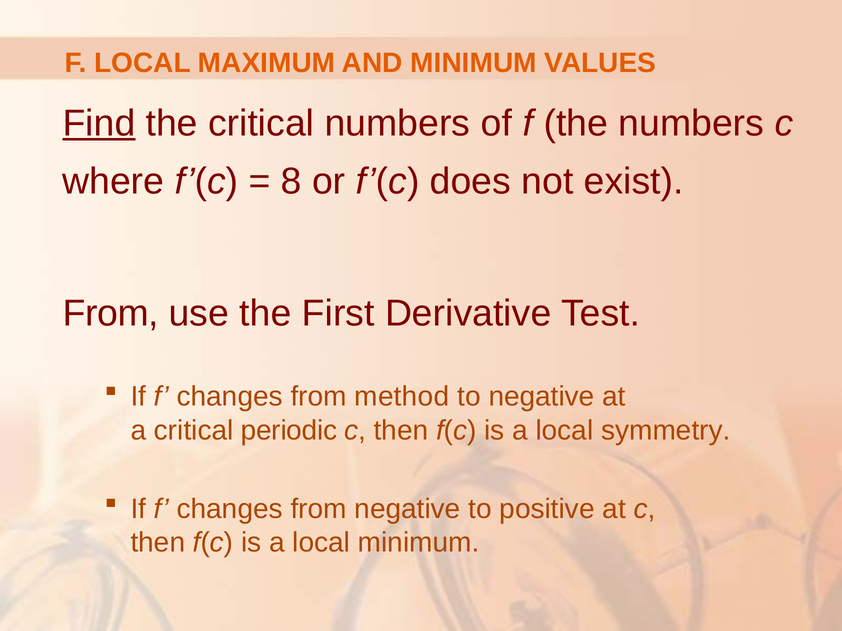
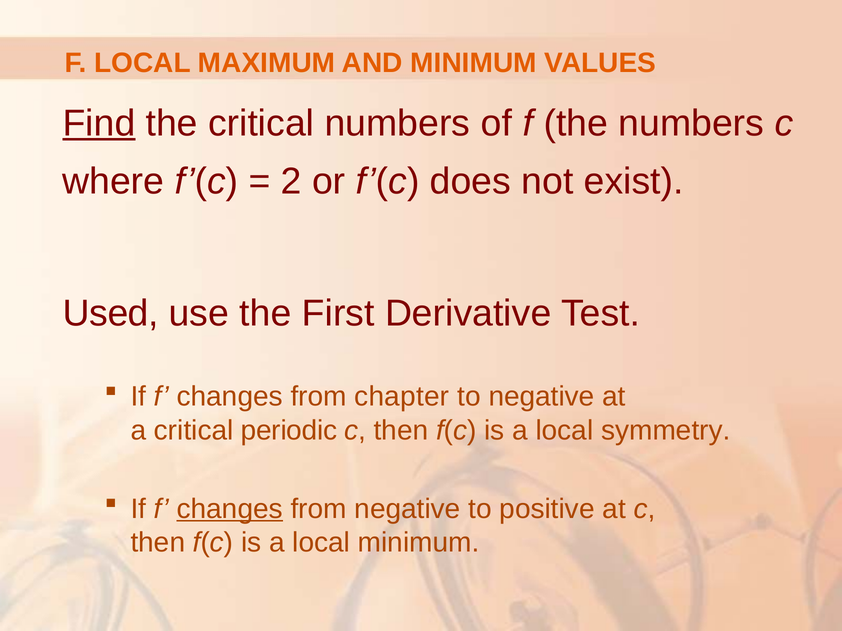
8: 8 -> 2 (291, 182)
From: From -> Used (111, 313)
method: method -> chapter (402, 397)
changes underline: none -> present (230, 509)
